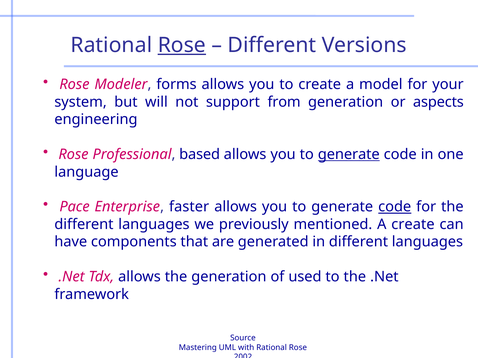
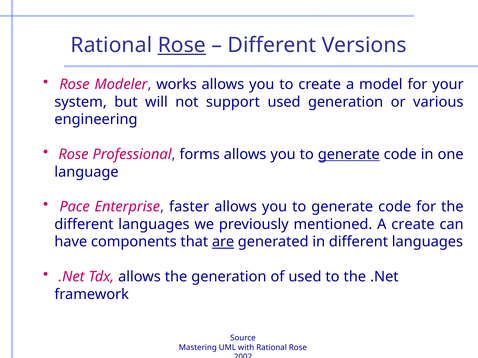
forms: forms -> works (177, 84)
support from: from -> used (284, 102)
aspects: aspects -> various (438, 102)
based: based -> forms (200, 155)
code underline: present -> none (395, 207)
are underline: none -> present (223, 242)
